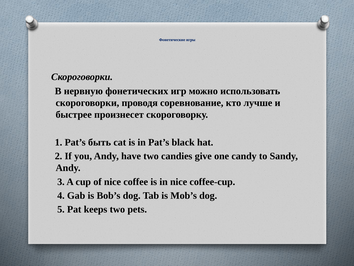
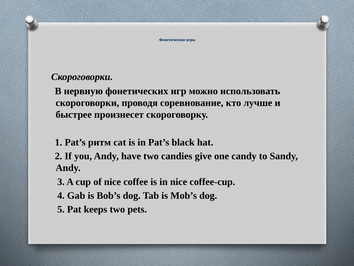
быть: быть -> ритм (100, 142)
